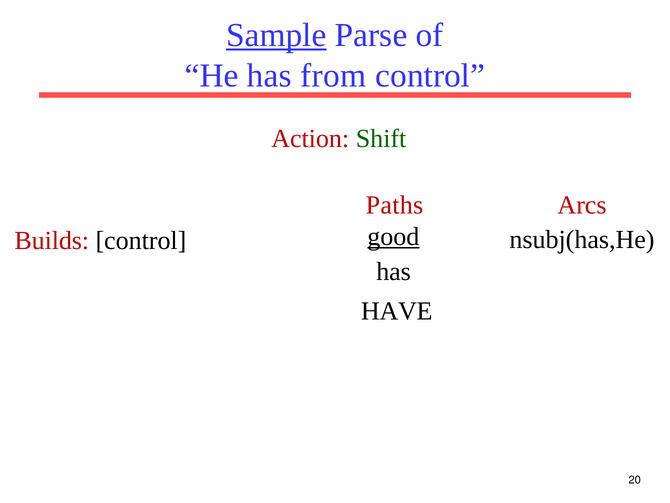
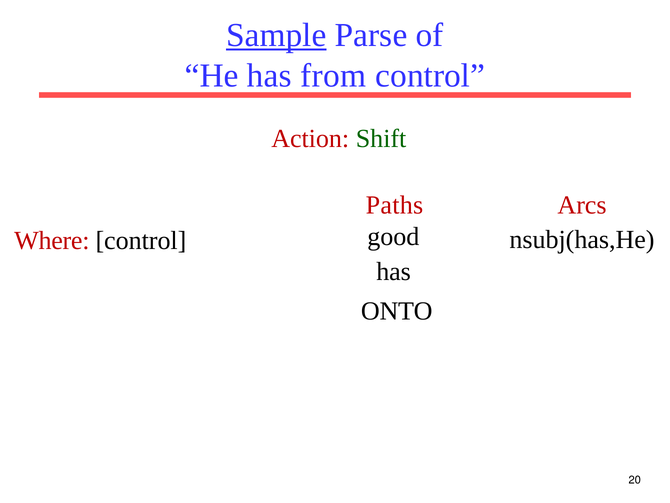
good underline: present -> none (393, 236)
Builds: Builds -> Where (52, 240)
HAVE: HAVE -> ONTO (397, 311)
